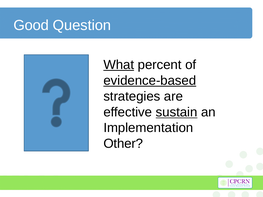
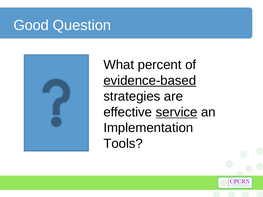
What underline: present -> none (119, 65)
sustain: sustain -> service (177, 112)
Other: Other -> Tools (123, 144)
